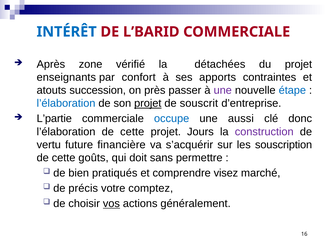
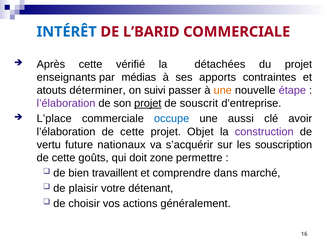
Après zone: zone -> cette (91, 64)
confort: confort -> médias (139, 77)
succession: succession -> déterminer (98, 90)
près: près -> suivi (155, 90)
une colour: purple -> orange (223, 90)
étape colour: blue -> purple (292, 90)
l’élaboration colour: blue -> purple (66, 103)
L’partie: L’partie -> L’place (54, 119)
donc: donc -> avoir (300, 119)
Jours: Jours -> Objet (200, 132)
financière: financière -> nationaux (122, 145)
sans: sans -> zone (161, 158)
pratiqués: pratiqués -> travaillent (115, 173)
visez: visez -> dans (226, 173)
précis: précis -> plaisir (83, 188)
comptez: comptez -> détenant (151, 188)
vos underline: present -> none (111, 204)
